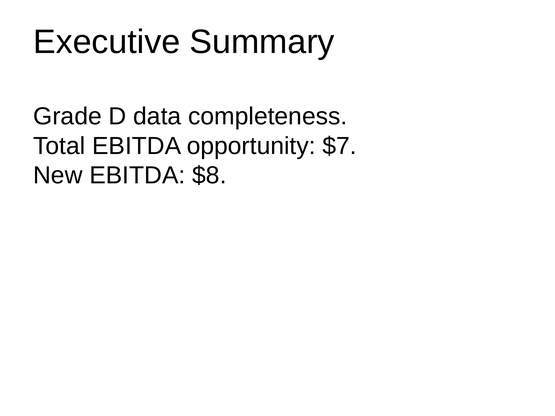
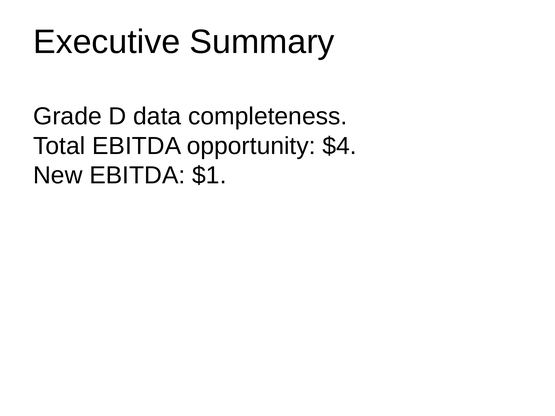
$7: $7 -> $4 (340, 146)
$8: $8 -> $1 (209, 176)
